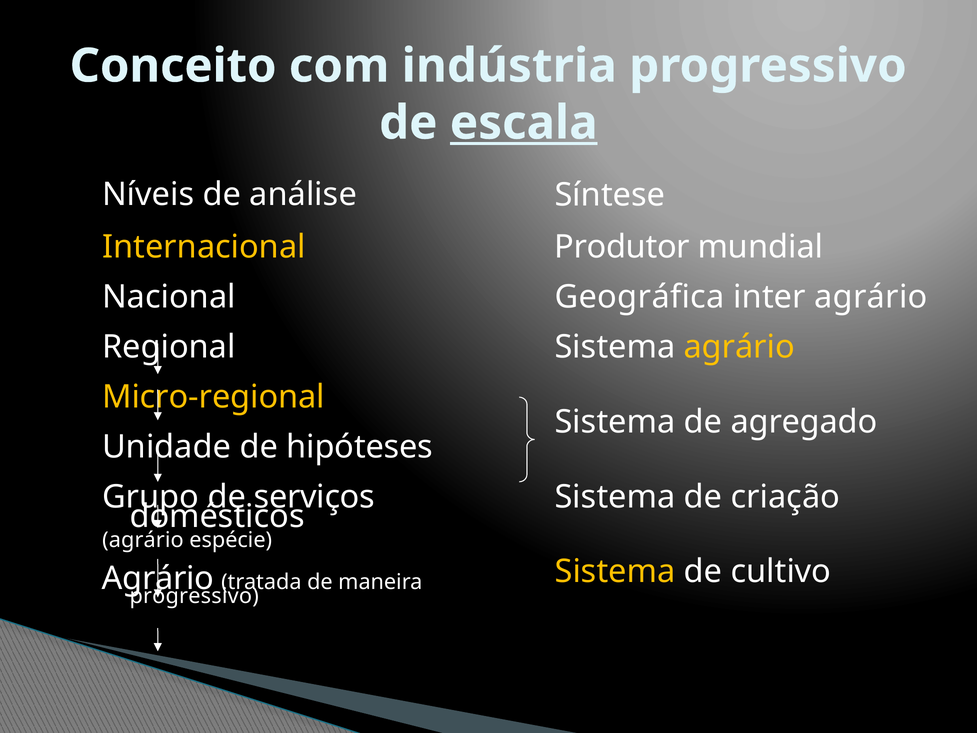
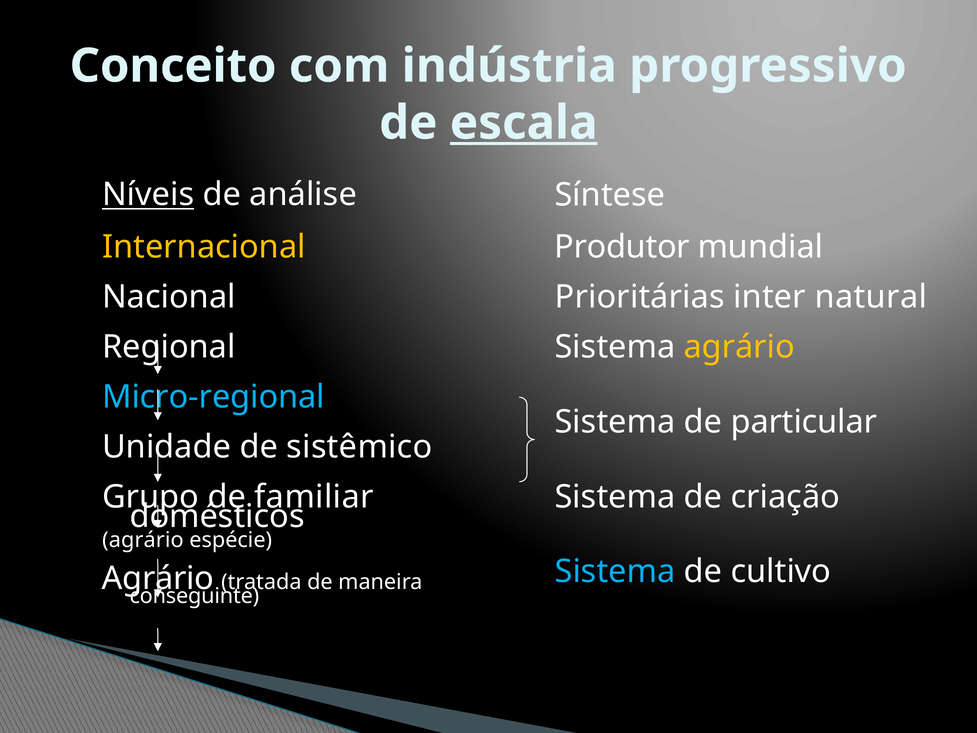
Níveis underline: none -> present (148, 195)
Geográfica: Geográfica -> Prioritárias (640, 297)
inter agrário: agrário -> natural (871, 297)
Micro-regional colour: yellow -> light blue (214, 397)
agregado: agregado -> particular (804, 422)
hipóteses: hipóteses -> sistêmico (359, 447)
serviços: serviços -> familiar (314, 497)
Sistema colour: yellow -> light blue (615, 571)
progressivo: progressivo -> conseguinte (194, 596)
